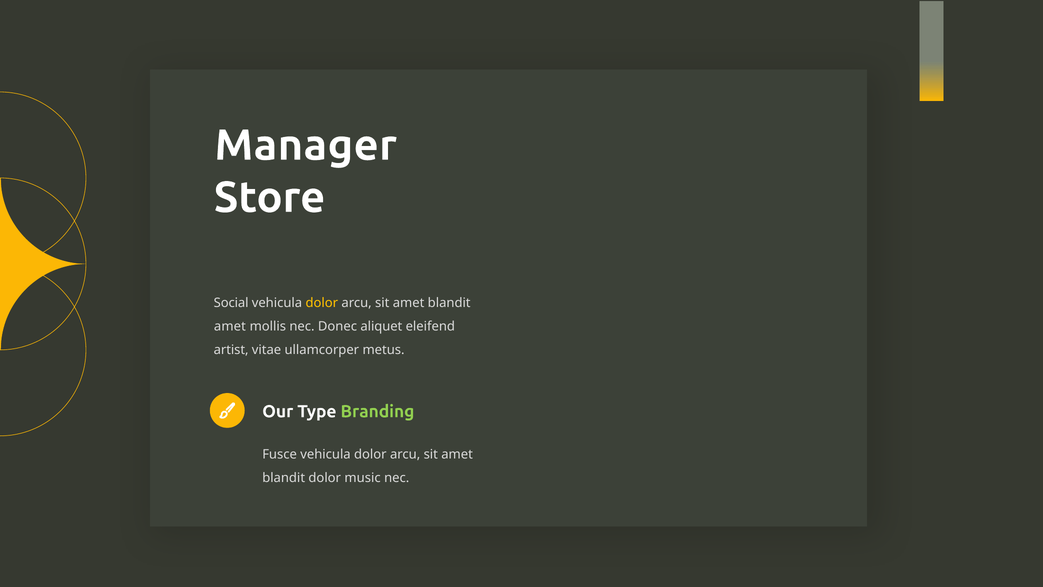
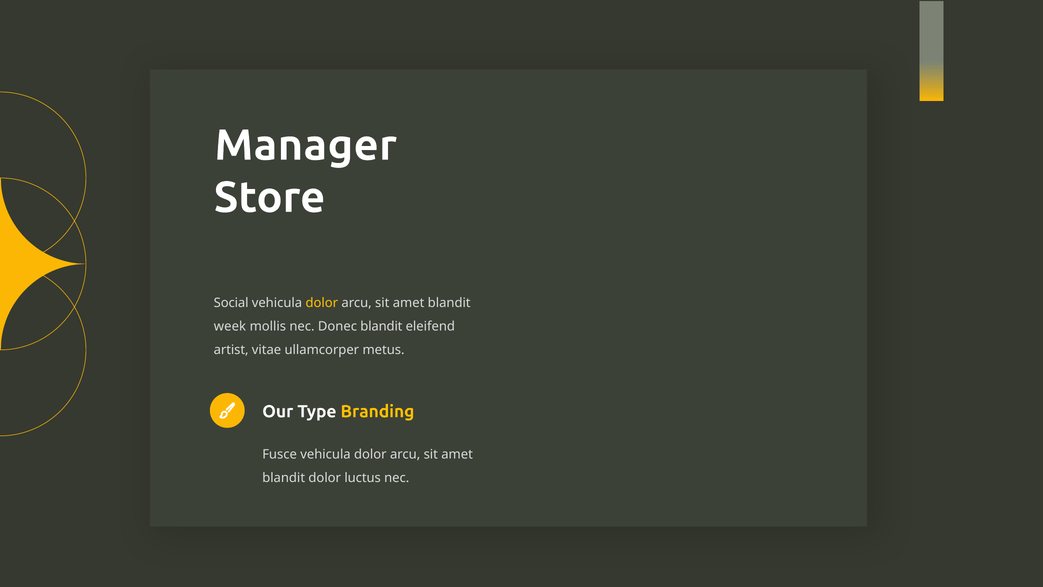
amet: amet -> week (230, 326)
Donec aliquet: aliquet -> blandit (381, 326)
Branding colour: light green -> yellow (377, 411)
music: music -> luctus (363, 478)
